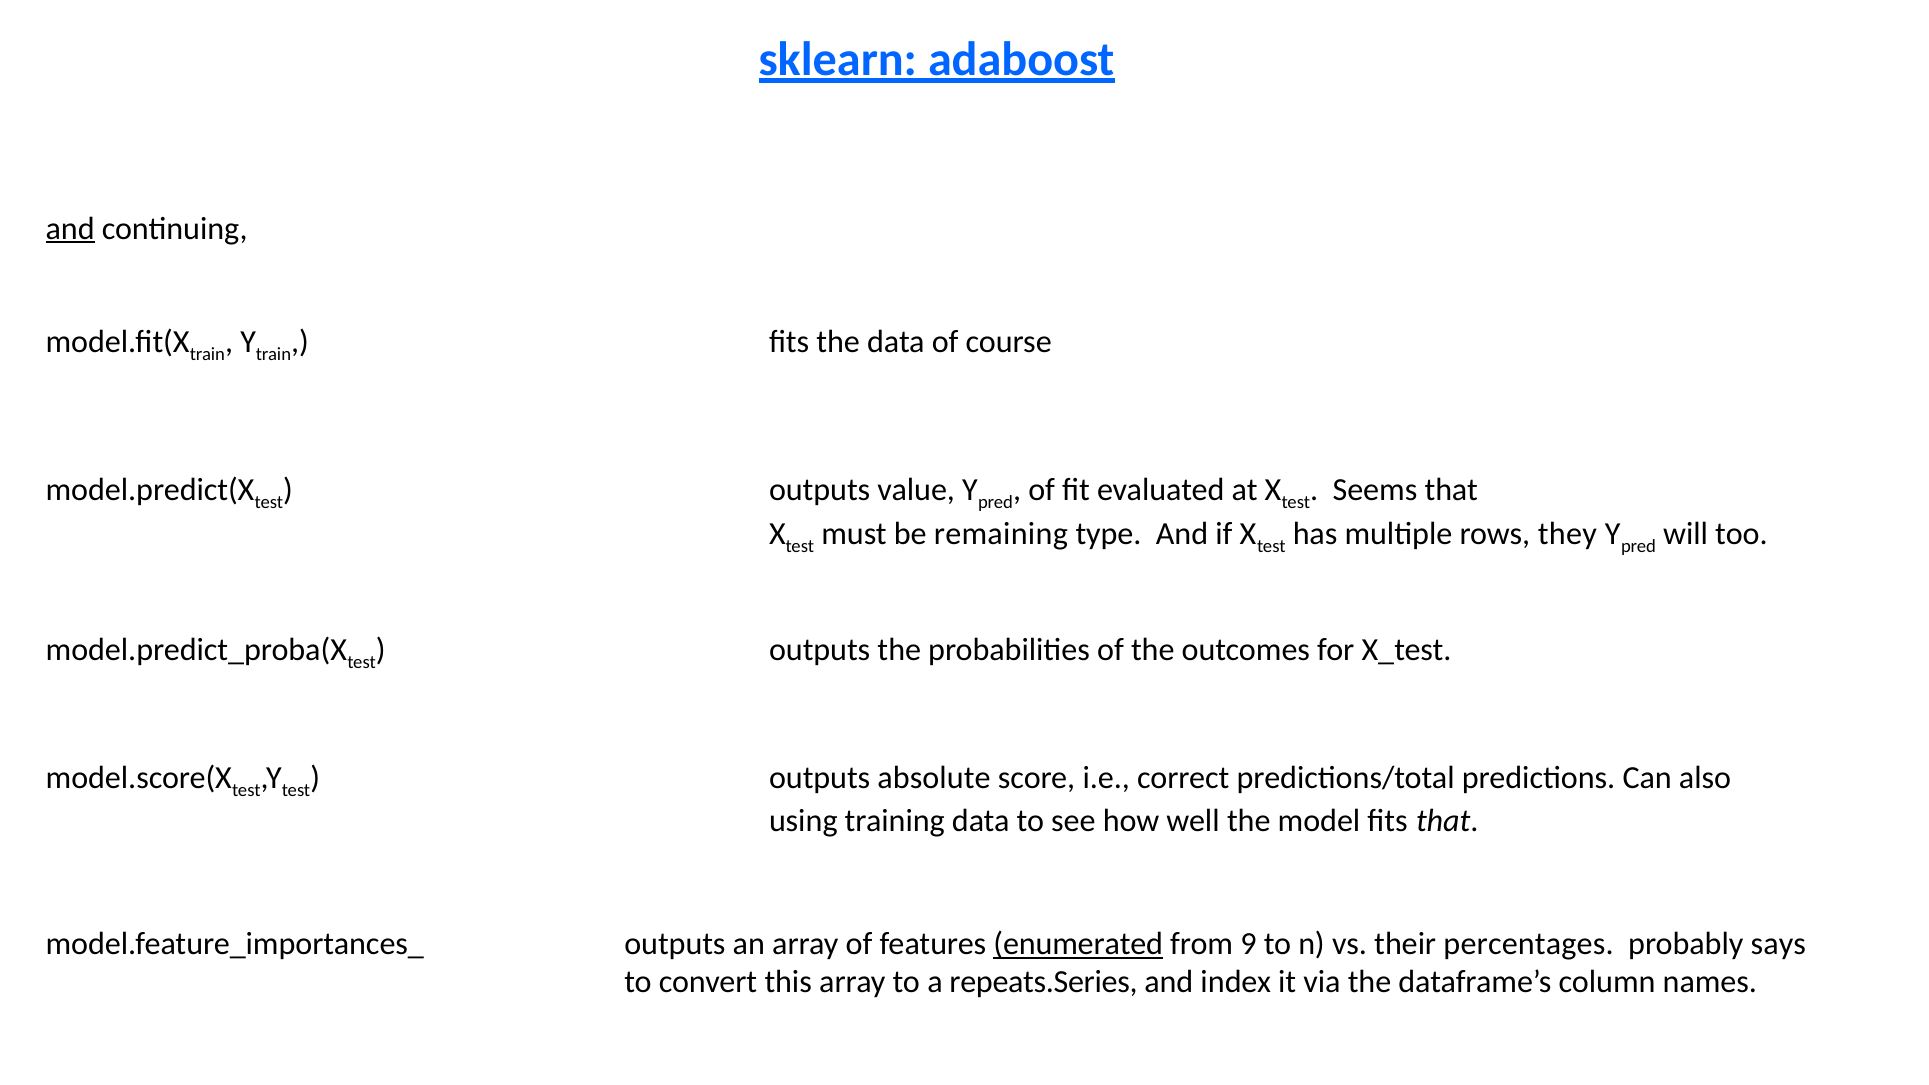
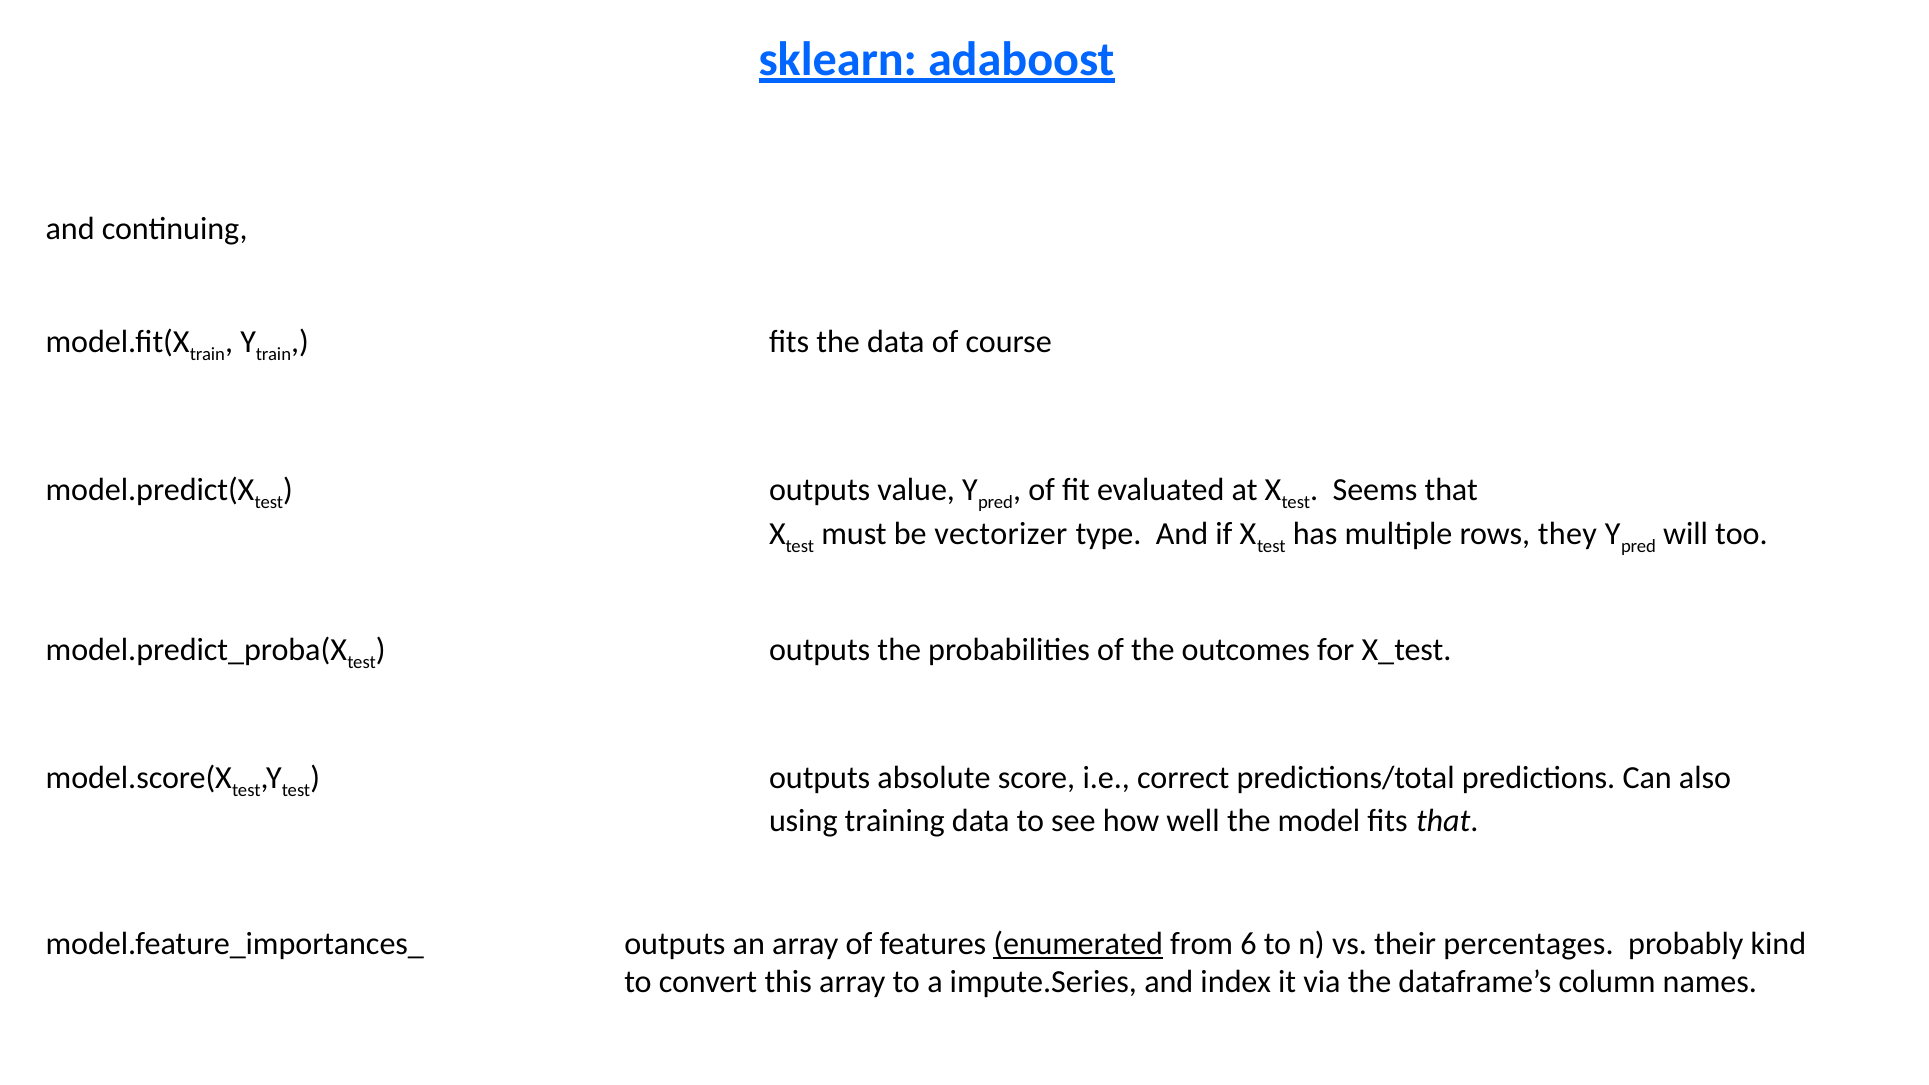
and underline: present -> none (70, 229)
remaining: remaining -> vectorizer (1001, 534)
9: 9 -> 6 (1249, 944)
says: says -> kind (1778, 944)
repeats.Series: repeats.Series -> impute.Series (1043, 982)
